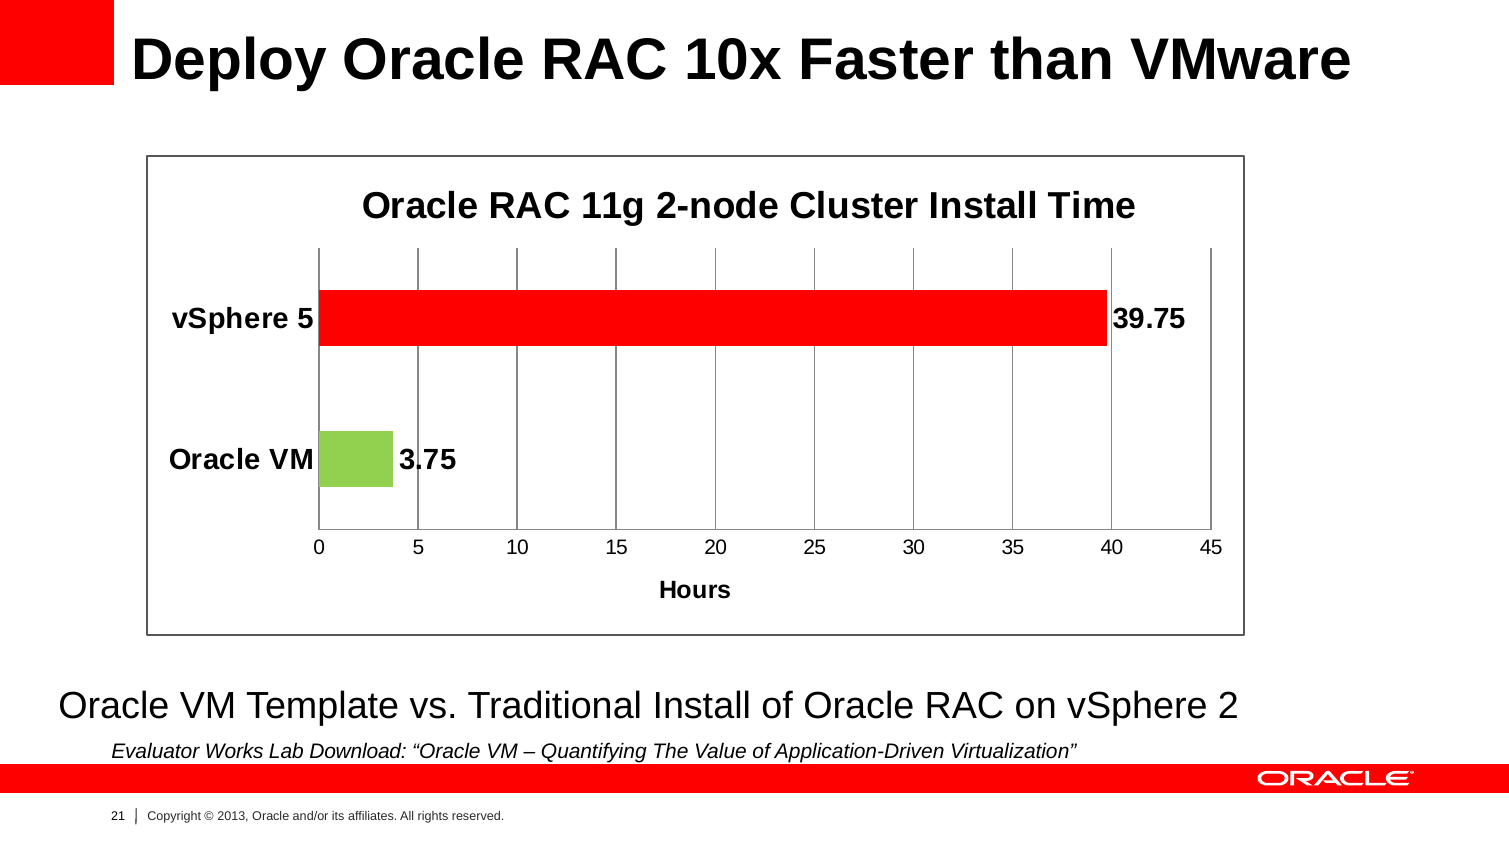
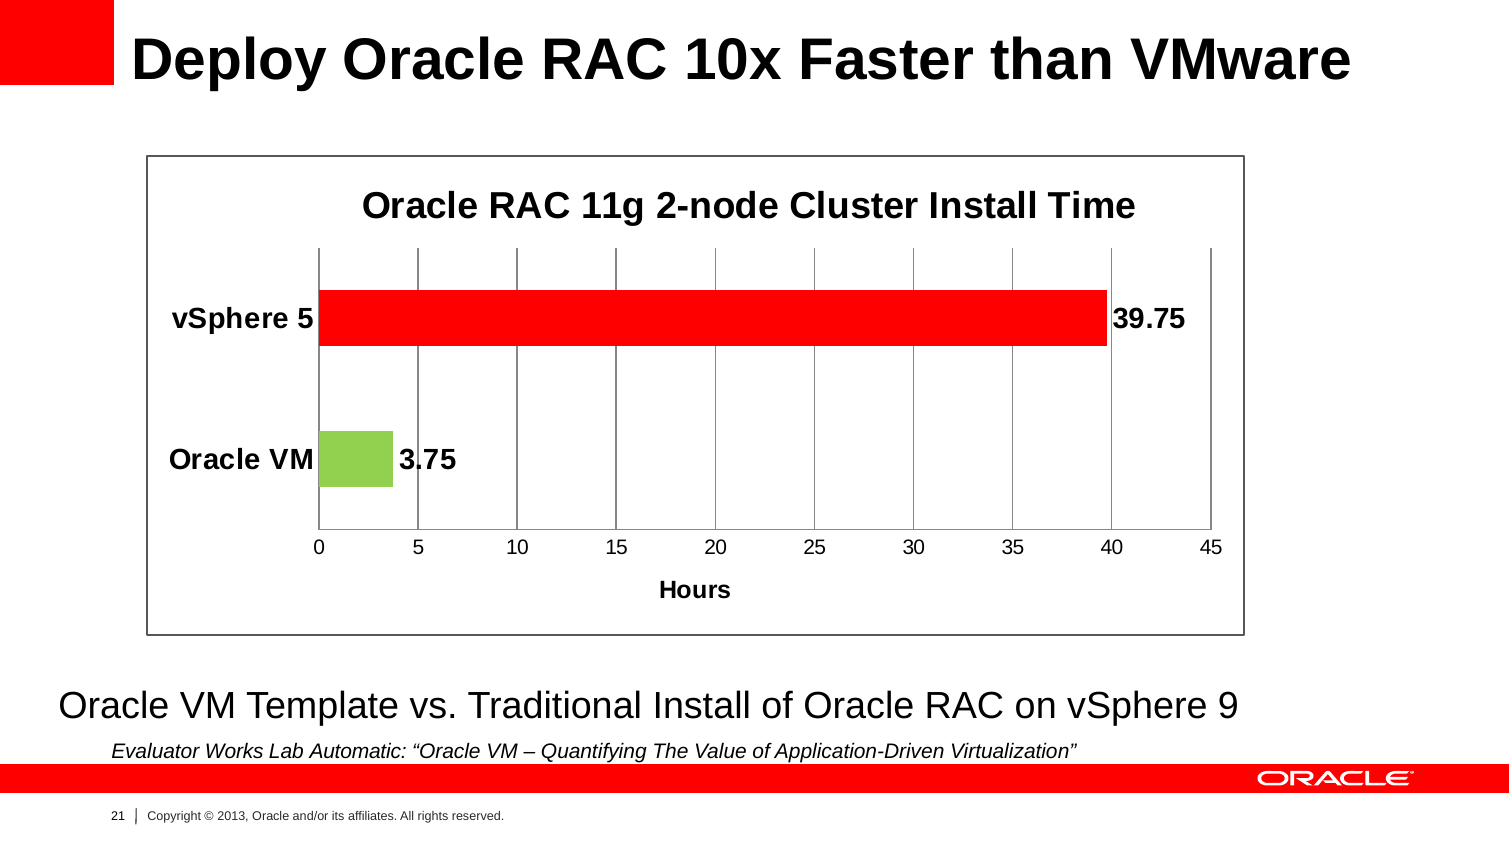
2: 2 -> 9 (1228, 706)
Download: Download -> Automatic (358, 751)
